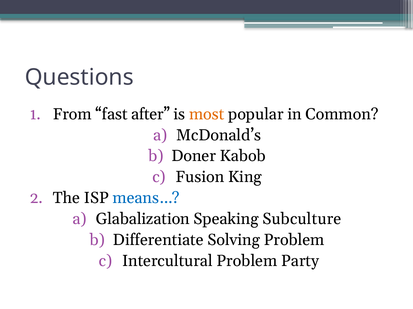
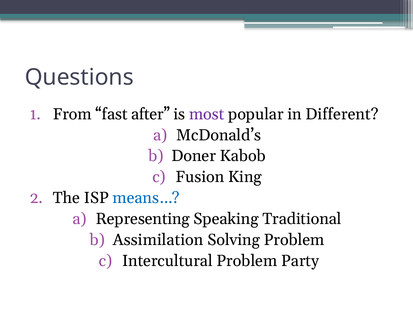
most colour: orange -> purple (207, 114)
Common: Common -> Different (342, 114)
Glabalization: Glabalization -> Representing (143, 219)
Subculture: Subculture -> Traditional (302, 219)
Differentiate: Differentiate -> Assimilation (158, 240)
